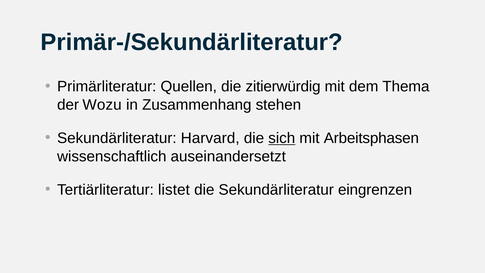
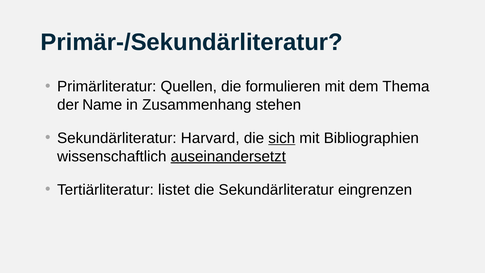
zitierwürdig: zitierwürdig -> formulieren (283, 87)
Wozu: Wozu -> Name (102, 105)
Arbeitsphasen: Arbeitsphasen -> Bibliographien (371, 138)
auseinandersetzt underline: none -> present (228, 156)
